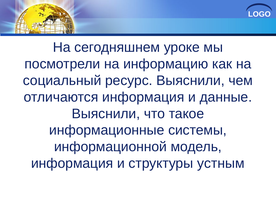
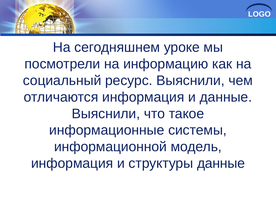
структуры устным: устным -> данные (221, 163)
